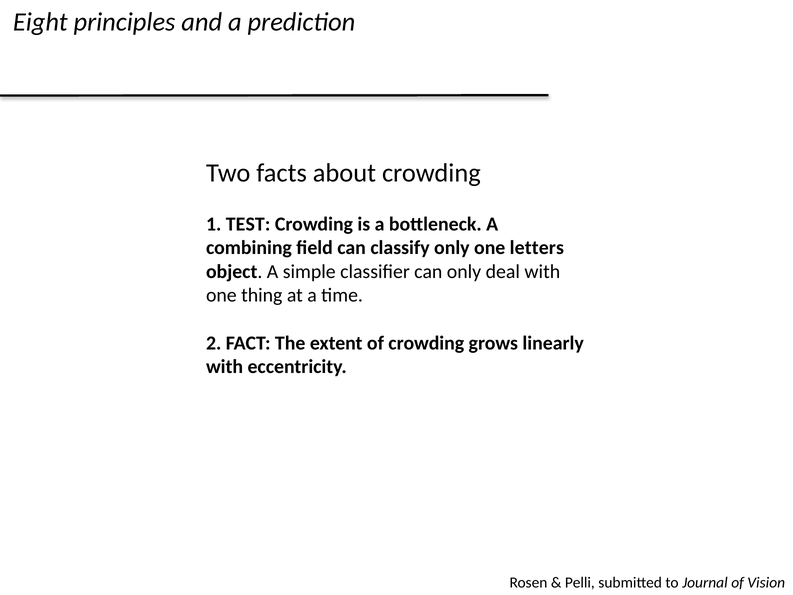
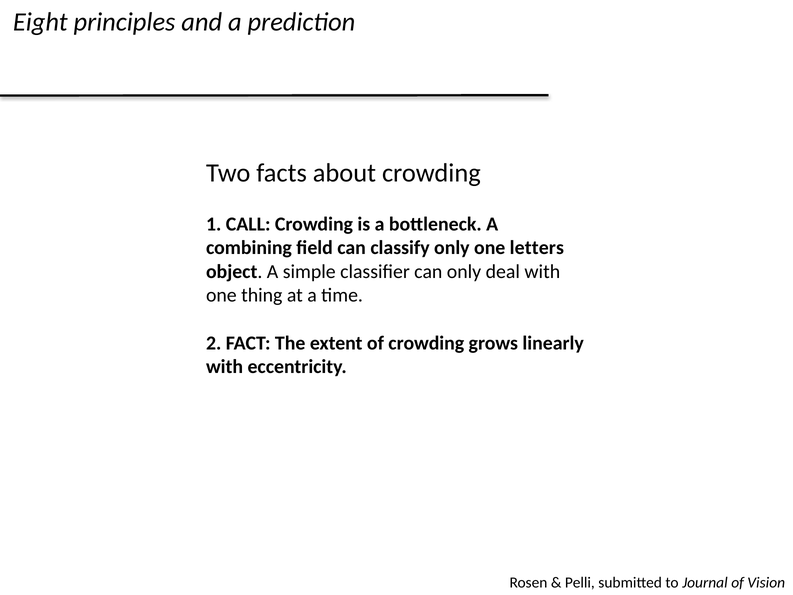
TEST: TEST -> CALL (248, 224)
